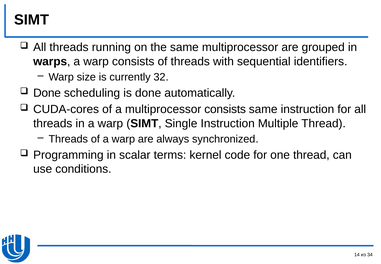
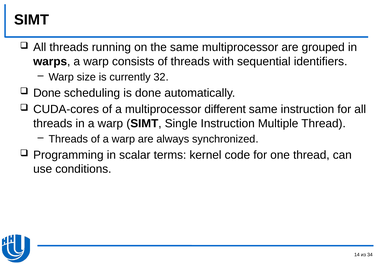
multiprocessor consists: consists -> different (225, 109)
